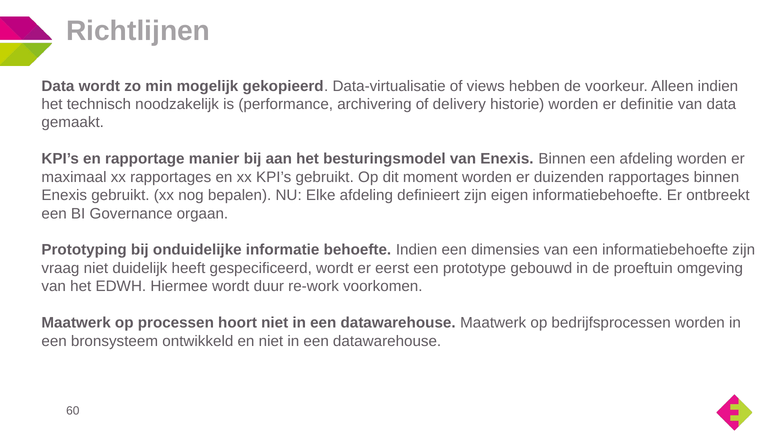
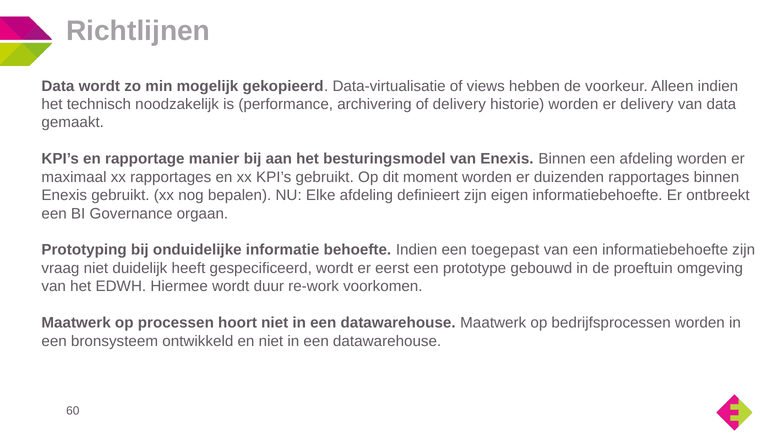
er definitie: definitie -> delivery (647, 104)
dimensies: dimensies -> toegepast (505, 250)
